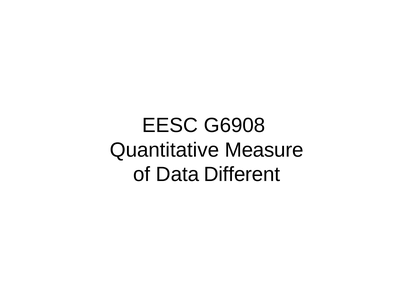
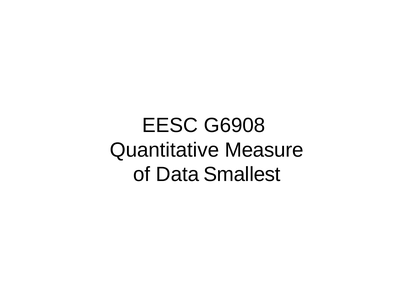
Different: Different -> Smallest (242, 174)
